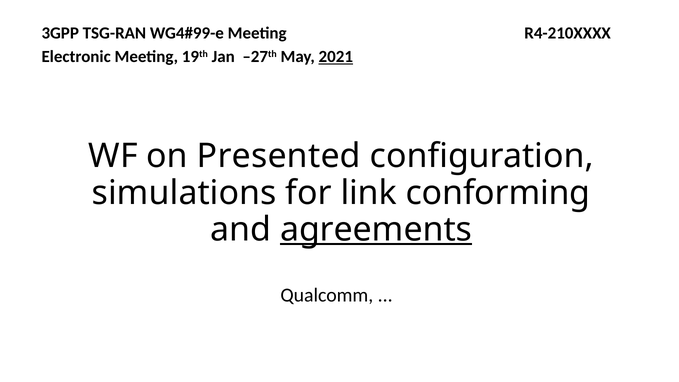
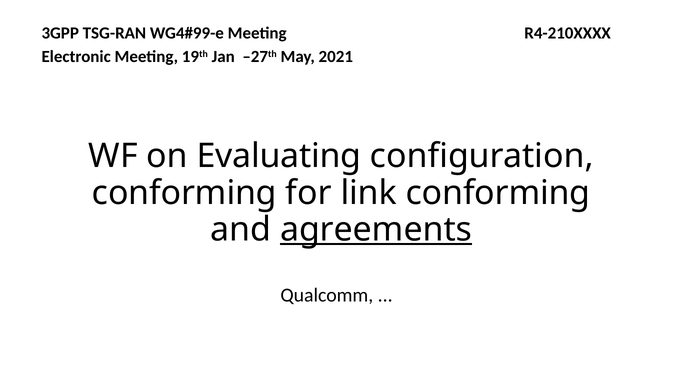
2021 underline: present -> none (336, 57)
Presented: Presented -> Evaluating (279, 156)
simulations: simulations -> conforming (184, 193)
